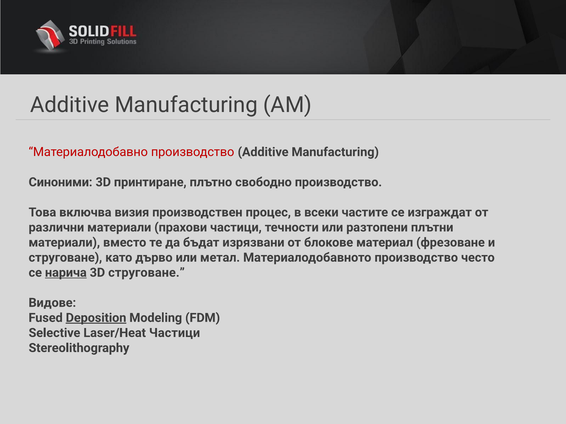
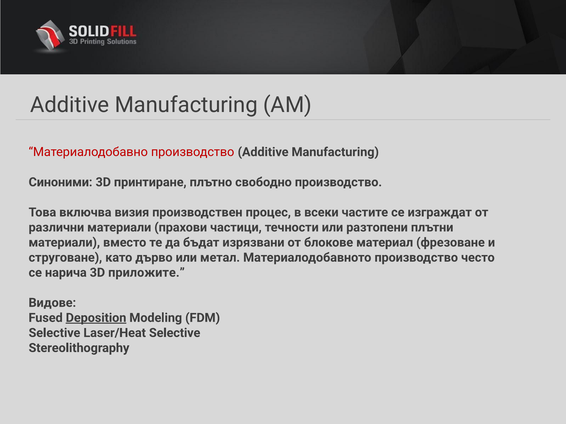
нарича underline: present -> none (66, 273)
3D струговане: струговане -> приложите (146, 273)
Laser/Heat Частици: Частици -> Selective (175, 333)
